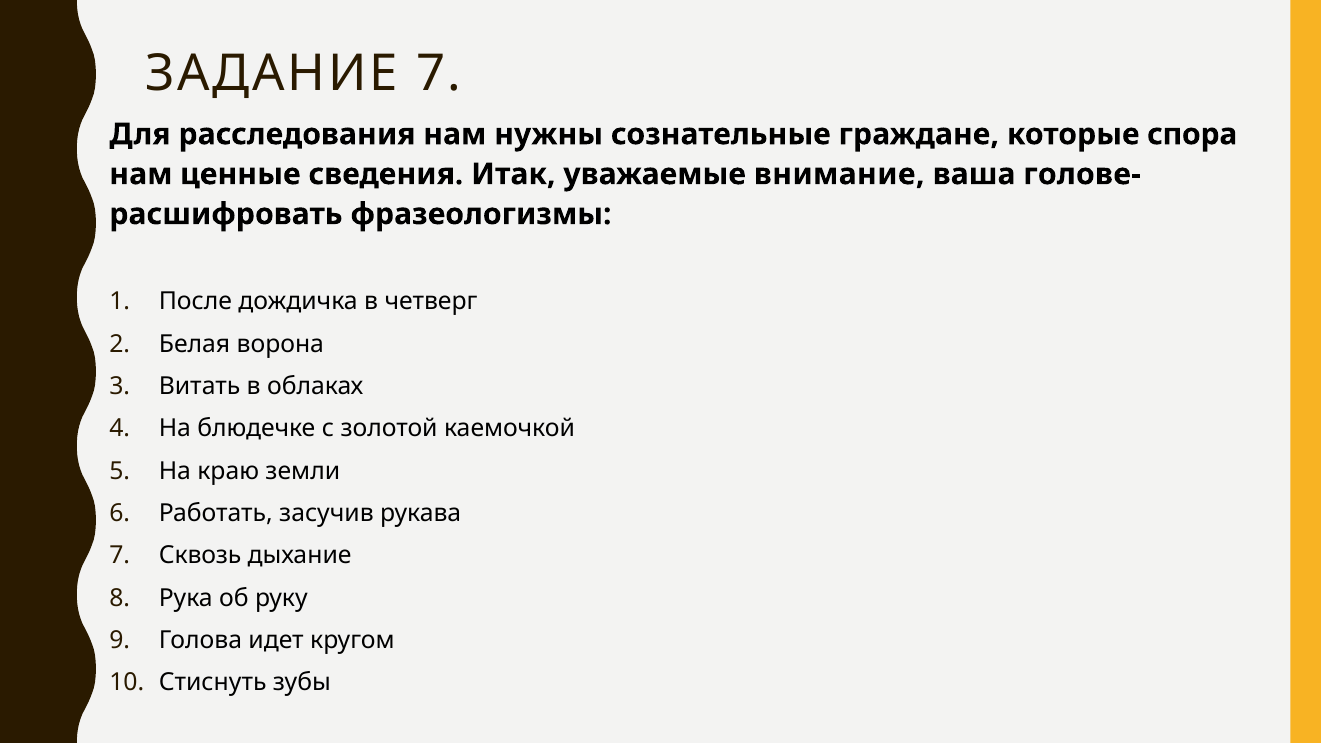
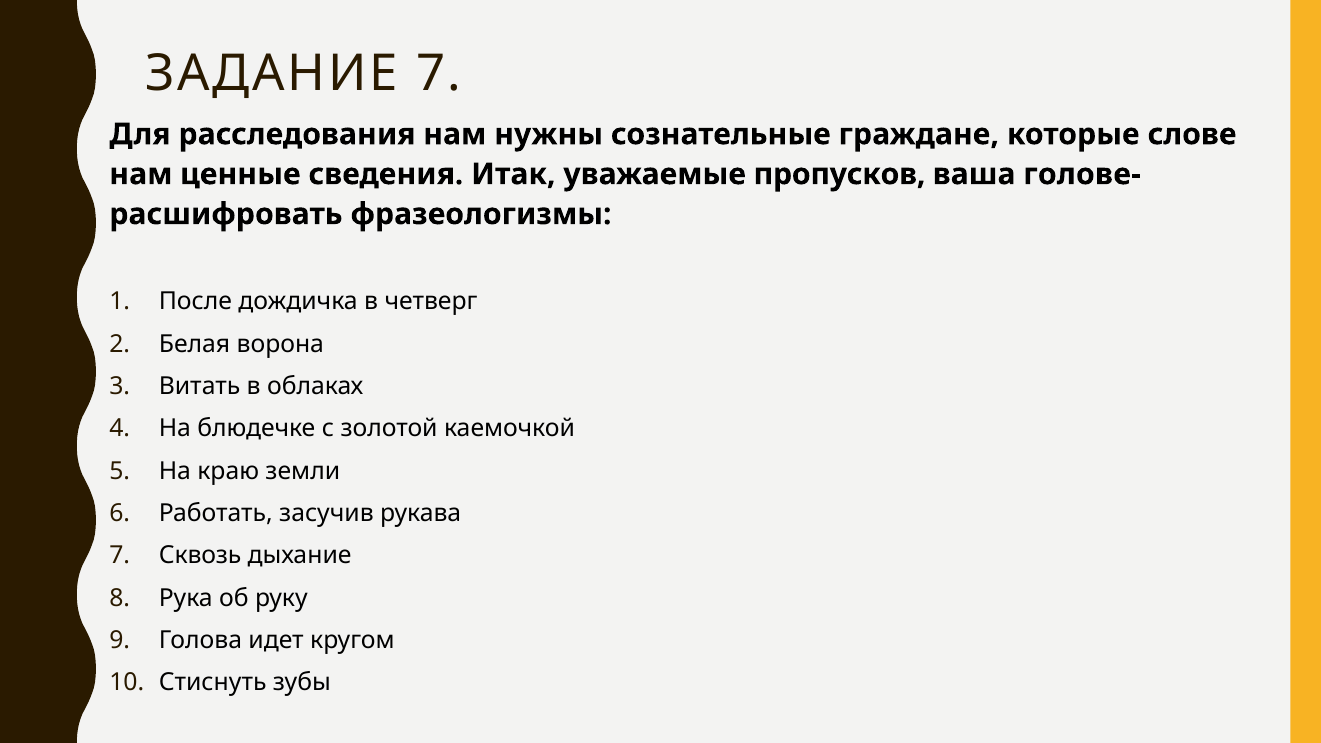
спора: спора -> слове (1192, 134)
внимание: внимание -> пропусков (839, 174)
